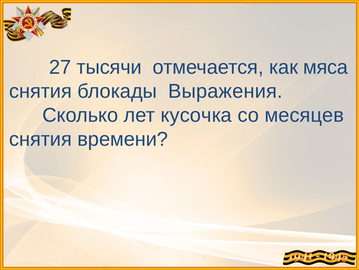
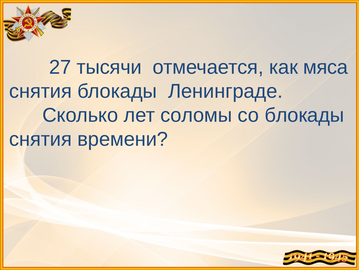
Выражения: Выражения -> Ленинграде (225, 91)
кусочка: кусочка -> соломы (196, 115)
со месяцев: месяцев -> блокады (304, 115)
